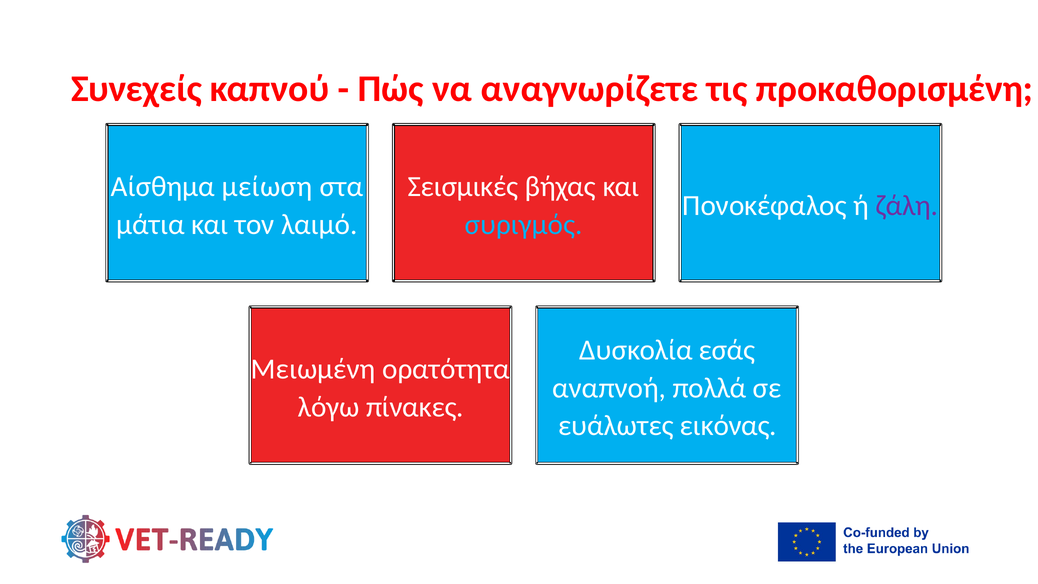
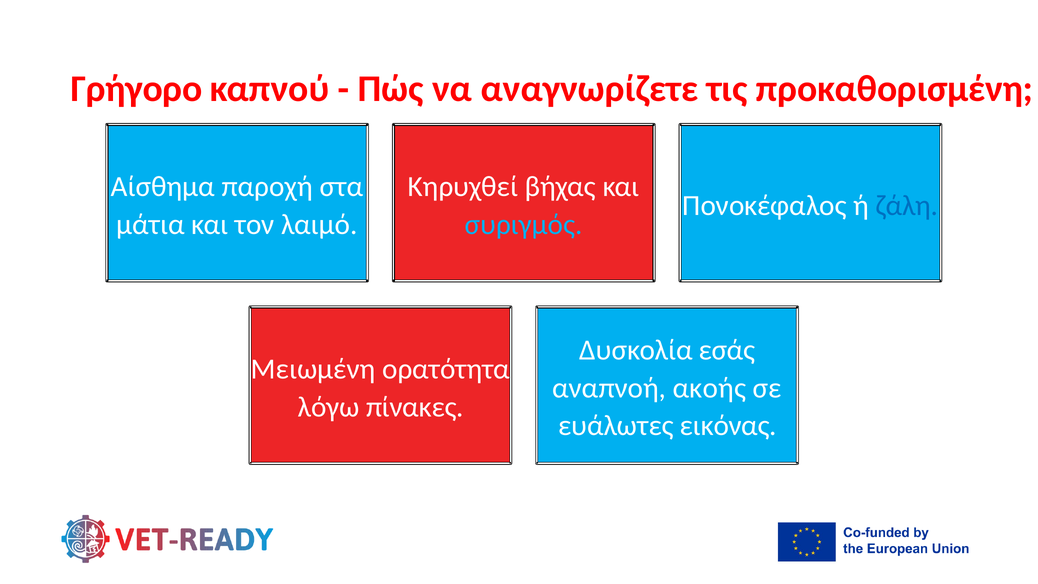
Συνεχείς: Συνεχείς -> Γρήγορο (136, 89)
μείωση: μείωση -> παροχή (267, 187)
Σεισμικές: Σεισμικές -> Κηρυχθεί (463, 187)
ζάλη colour: purple -> blue (907, 205)
πολλά: πολλά -> ακοής (709, 388)
